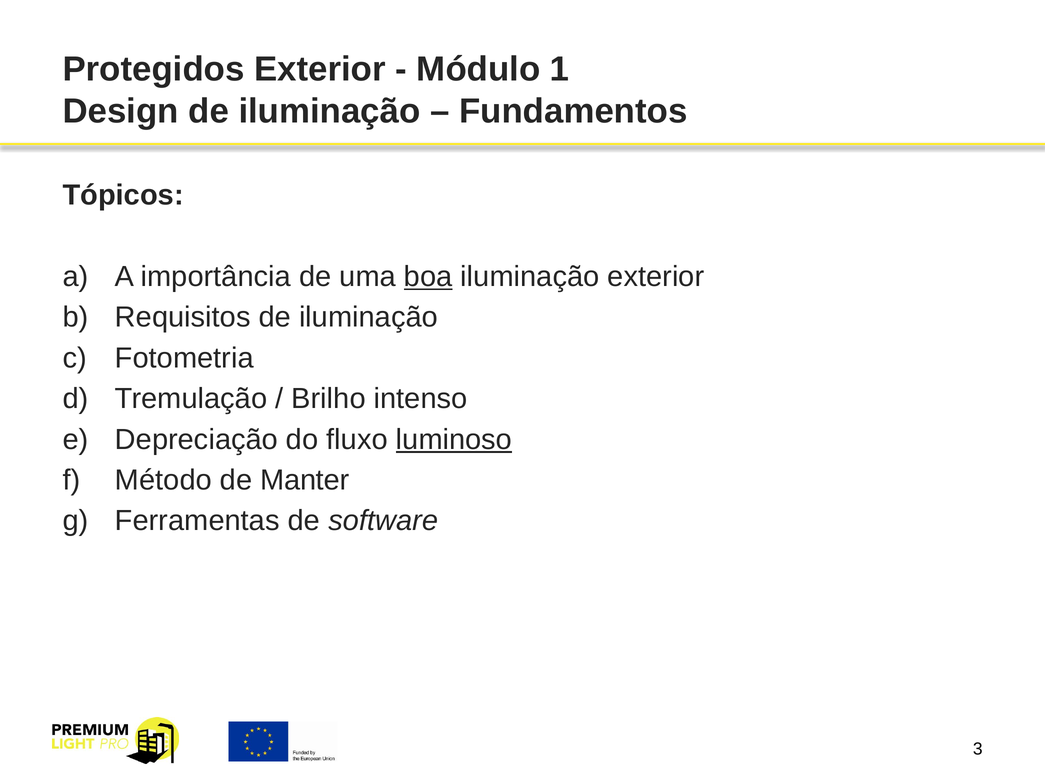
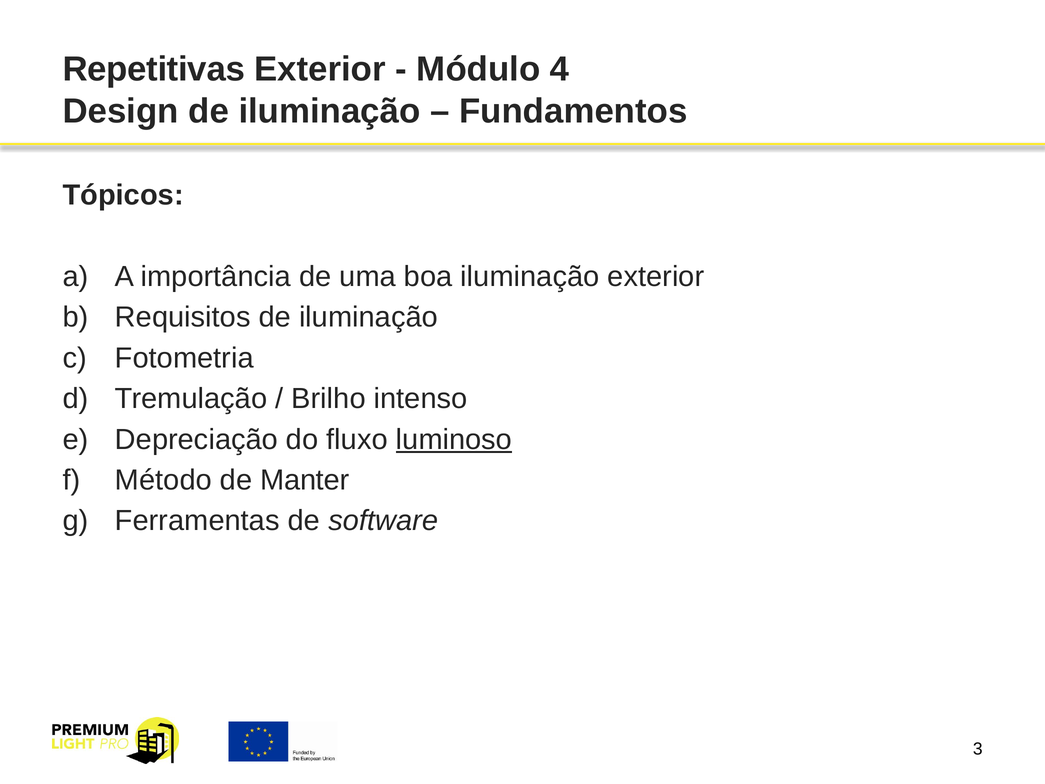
Protegidos: Protegidos -> Repetitivas (154, 69)
1: 1 -> 4 (560, 69)
boa underline: present -> none (428, 277)
